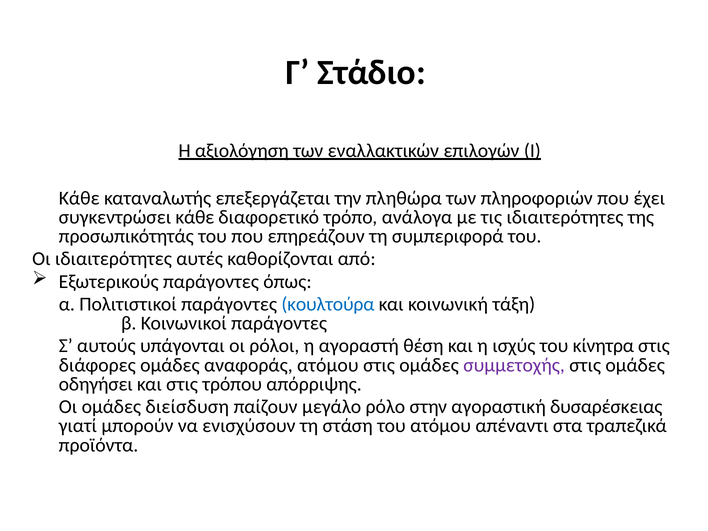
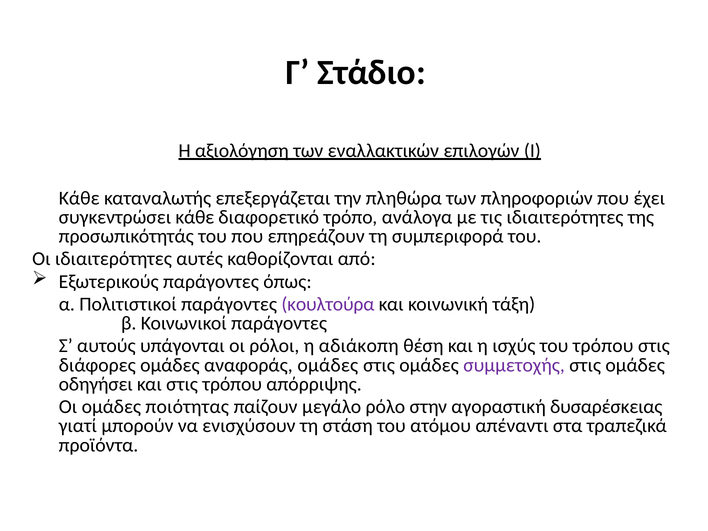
κουλτούρα colour: blue -> purple (328, 304)
αγοραστή: αγοραστή -> αδιάκοπη (359, 346)
του κίνητρα: κίνητρα -> τρόπου (603, 346)
αναφοράς ατόμου: ατόμου -> ομάδες (328, 365)
διείσδυση: διείσδυση -> ποιότητας (187, 407)
